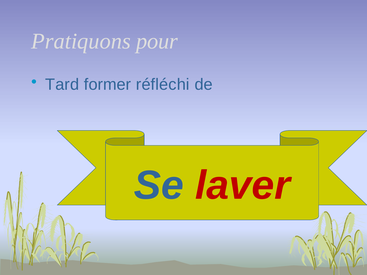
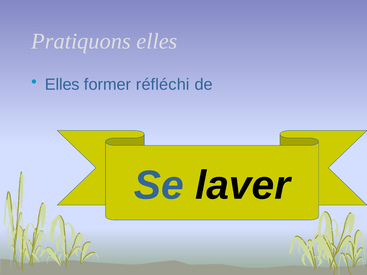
Pratiquons pour: pour -> elles (157, 41)
Tard: Tard -> Elles (62, 85)
laver colour: red -> black (243, 186)
